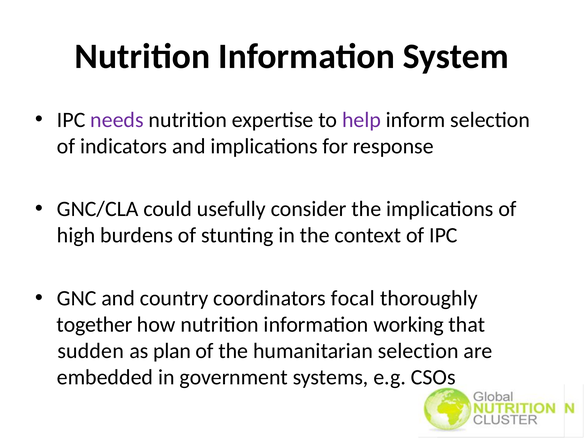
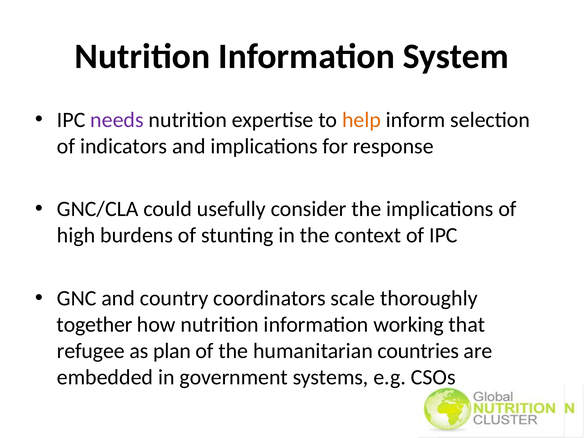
help colour: purple -> orange (362, 120)
focal: focal -> scale (353, 298)
sudden: sudden -> refugee (91, 351)
humanitarian selection: selection -> countries (418, 351)
